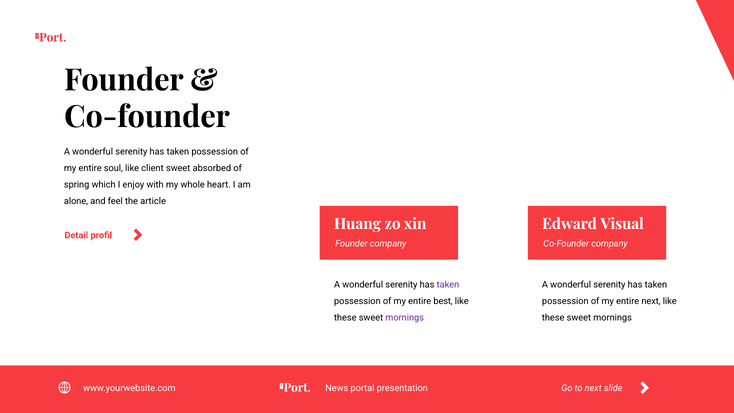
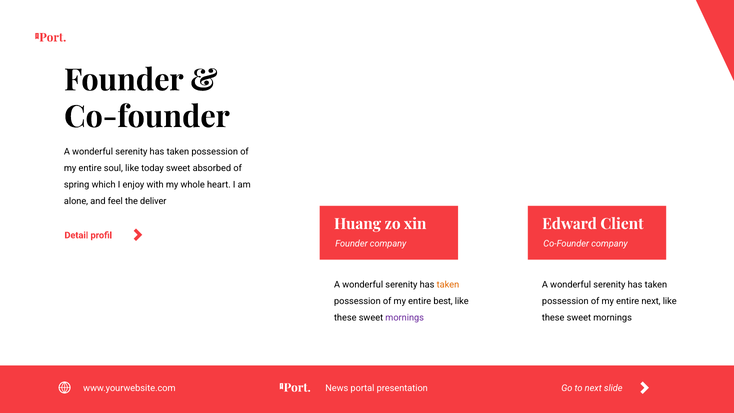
client: client -> today (153, 168)
article: article -> deliver (153, 201)
Visual: Visual -> Client (622, 224)
taken colour: purple -> orange (448, 285)
